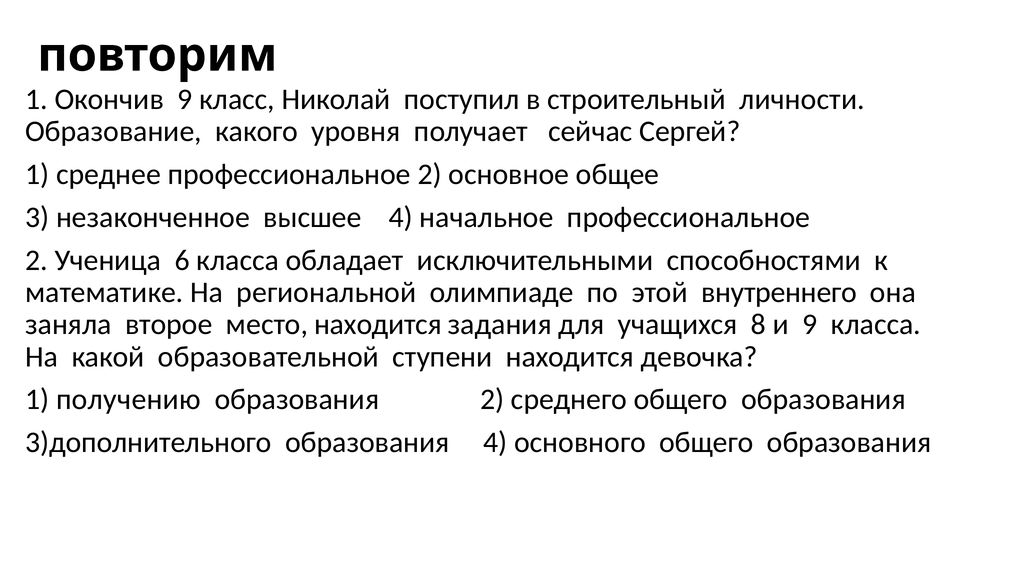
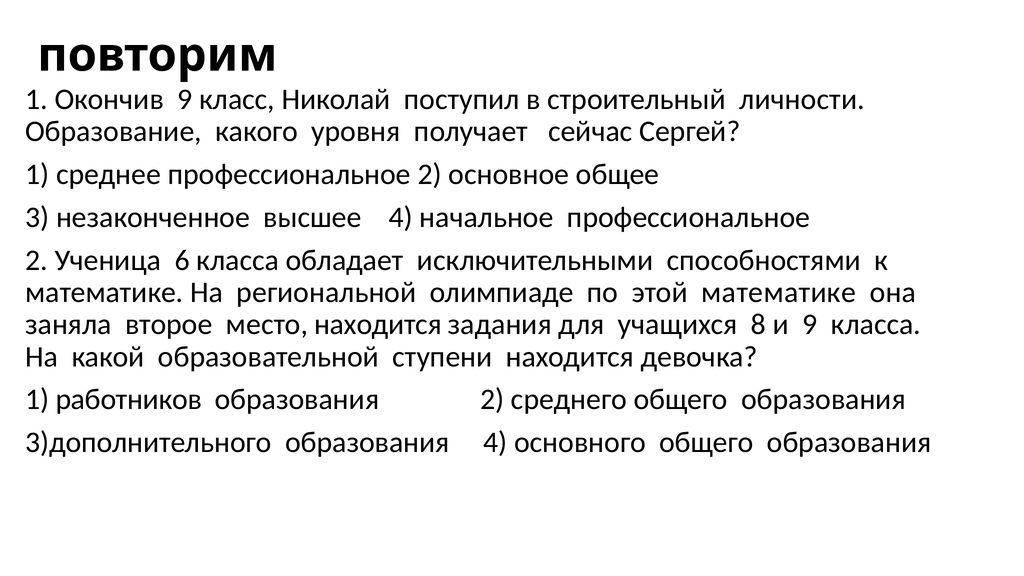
этой внутреннего: внутреннего -> математике (779, 292)
получению: получению -> работников (129, 400)
